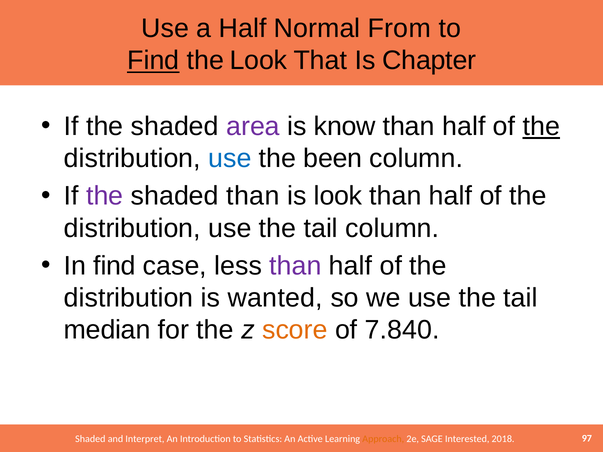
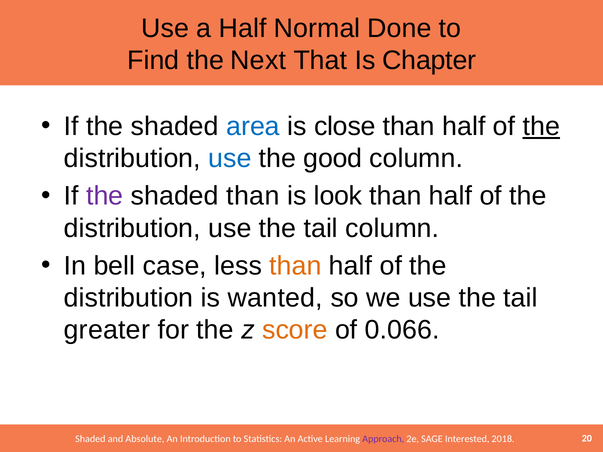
From: From -> Done (399, 28)
Find underline: present -> none (153, 61)
the Look: Look -> Next (258, 61)
area colour: purple -> blue (253, 126)
know: know -> close (345, 126)
been: been -> good (333, 159)
In find: find -> bell (114, 266)
than colour: purple -> orange (295, 266)
median: median -> greater (107, 330)
7.840: 7.840 -> 0.066 (402, 330)
Interpret: Interpret -> Absolute (145, 439)
Approach colour: orange -> purple (383, 439)
97: 97 -> 20 (587, 439)
